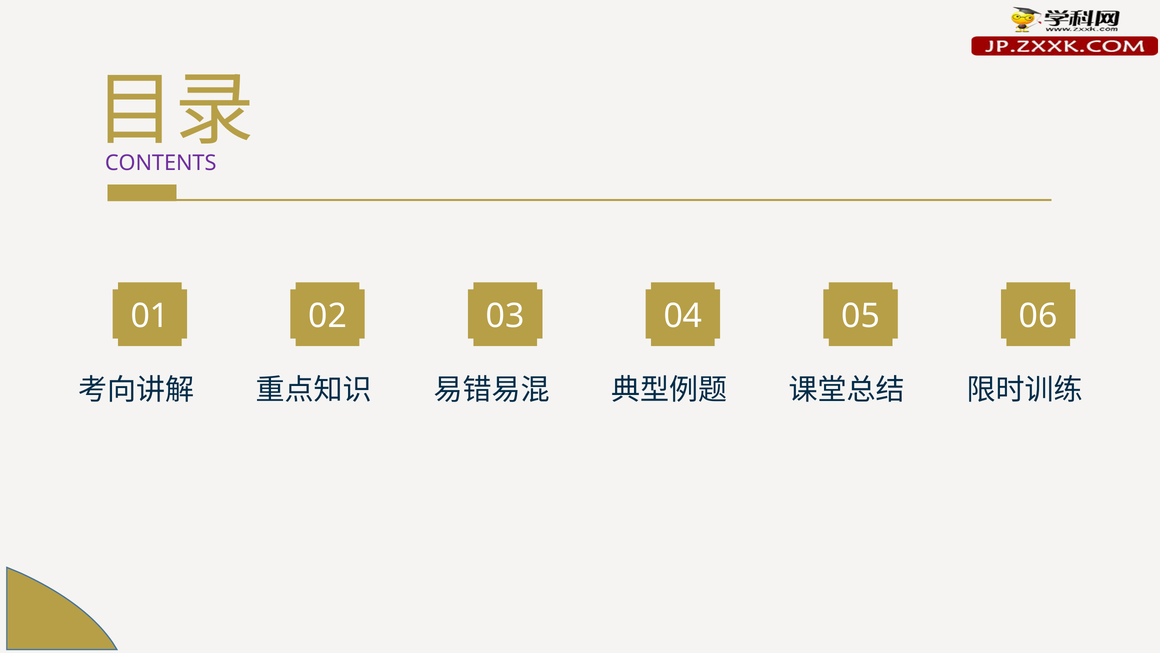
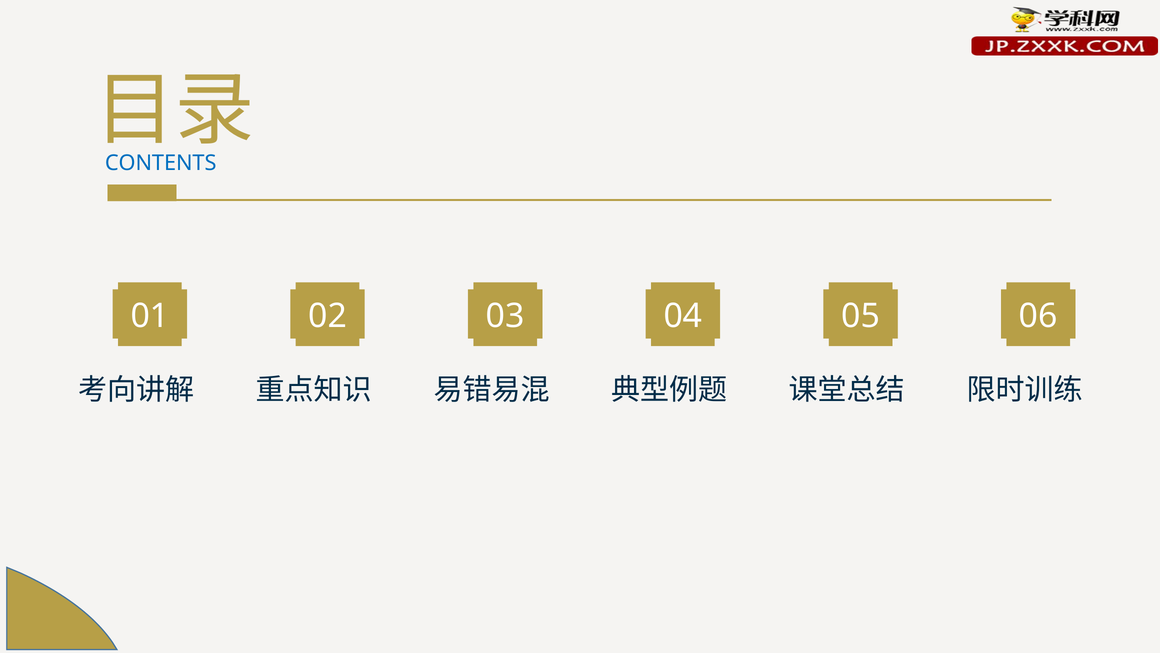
CONTENTS colour: purple -> blue (161, 163)
